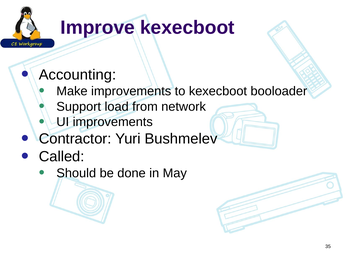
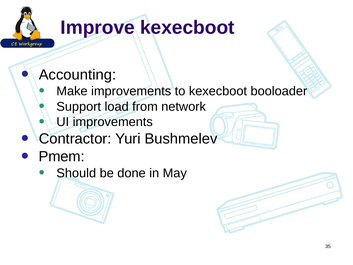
Called: Called -> Pmem (62, 156)
